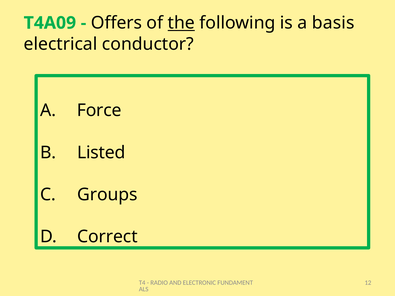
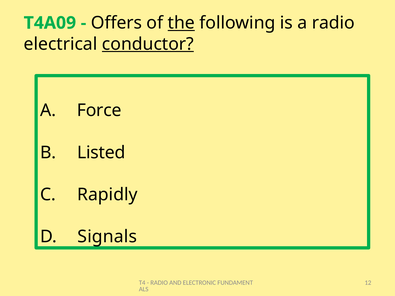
a basis: basis -> radio (333, 23)
conductor underline: none -> present (148, 44)
Groups: Groups -> Rapidly (107, 195)
Correct: Correct -> Signals (107, 237)
